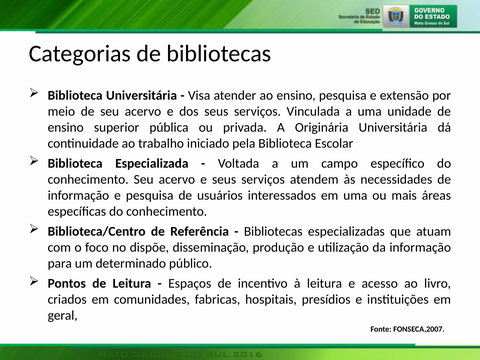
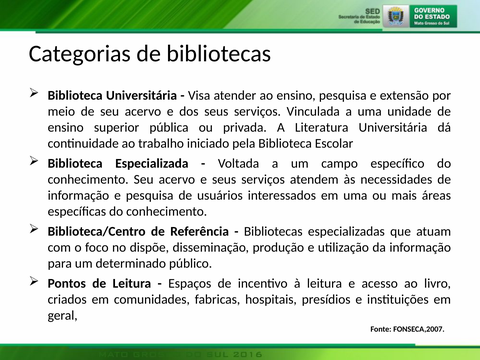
Originária: Originária -> Literatura (322, 127)
